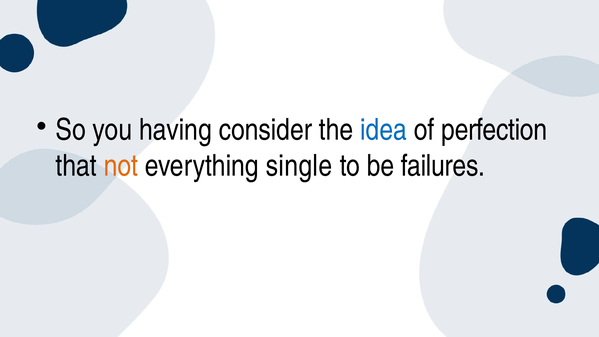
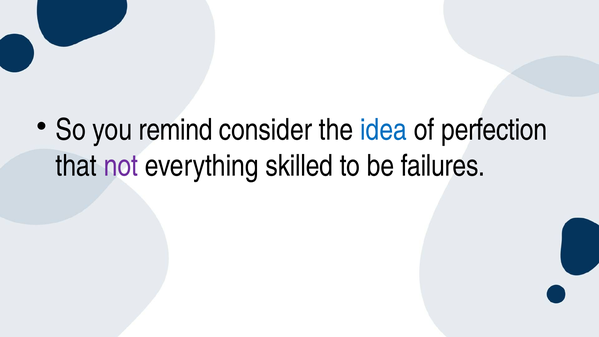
having: having -> remind (176, 130)
not colour: orange -> purple (121, 166)
single: single -> skilled (299, 166)
